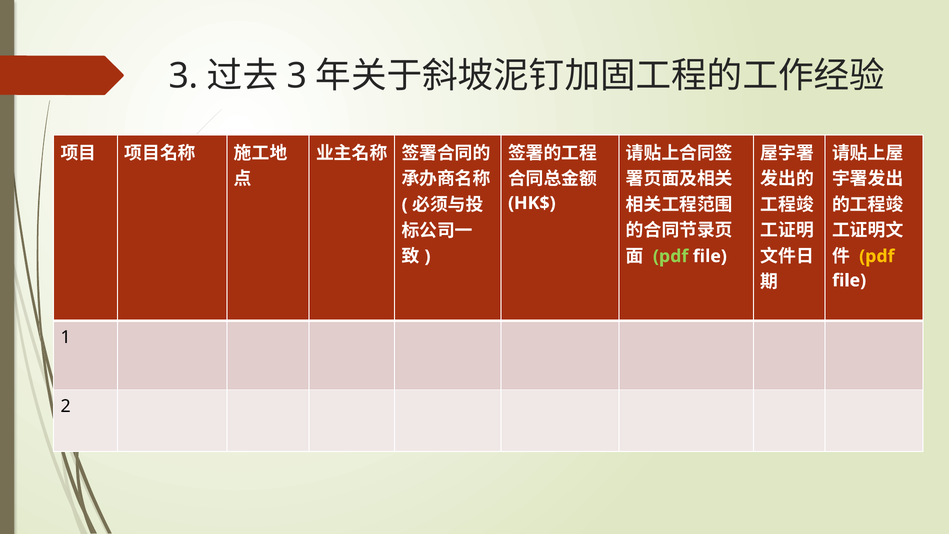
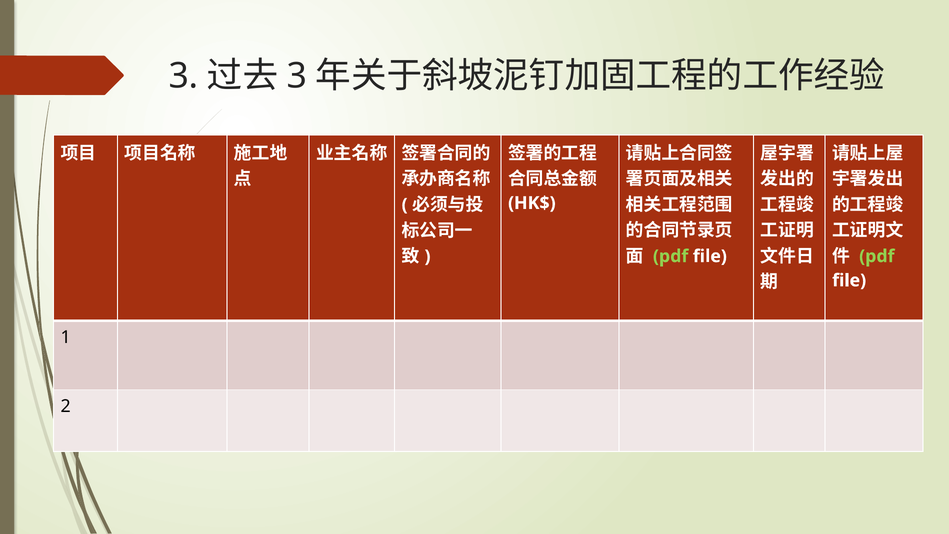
pdf colour: yellow -> light green (877, 256)
